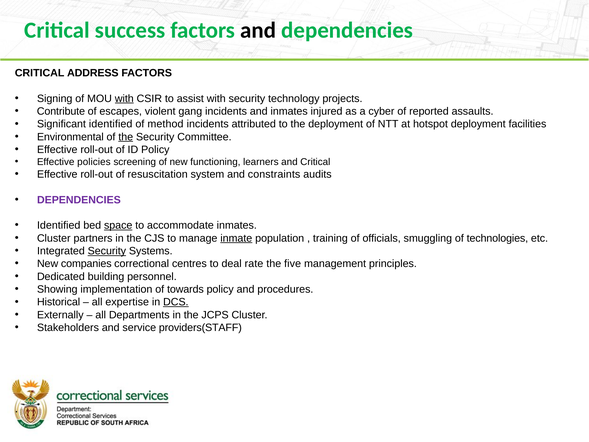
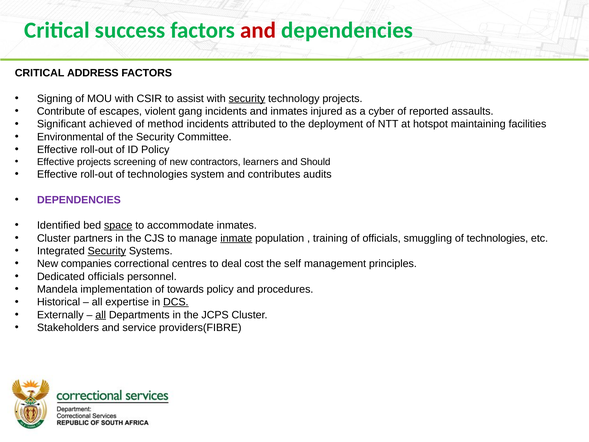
and colour: black -> red (258, 30)
with underline: present -> none (124, 98)
security underline: none -> present (247, 98)
Significant identified: identified -> achieved (111, 124)
hotspot deployment: deployment -> maintaining (478, 124)
the underline: present -> none (126, 137)
Effective policies: policies -> projects (94, 162)
functioning: functioning -> contractors (215, 162)
and Critical: Critical -> Should (315, 162)
roll-out of resuscitation: resuscitation -> technologies (158, 174)
constraints: constraints -> contributes (274, 174)
rate: rate -> cost (254, 264)
five: five -> self (293, 264)
Dedicated building: building -> officials (106, 276)
Showing: Showing -> Mandela (57, 289)
all underline: none -> present (101, 315)
providers(STAFF: providers(STAFF -> providers(FIBRE (200, 327)
